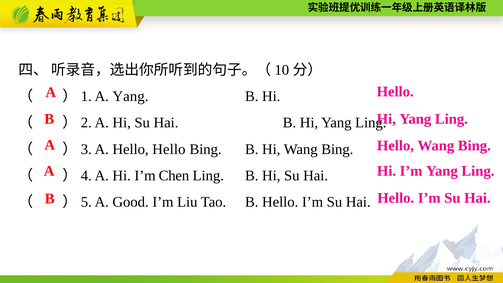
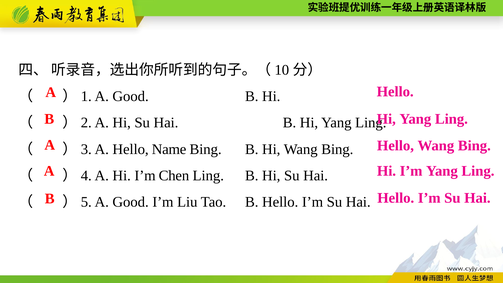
Yang: Yang -> Good (131, 96)
Hello Hello: Hello -> Name (169, 149)
